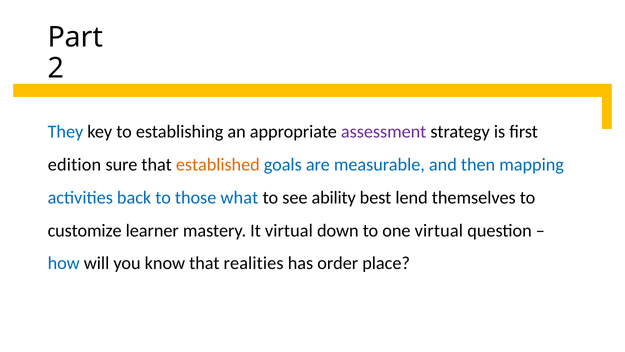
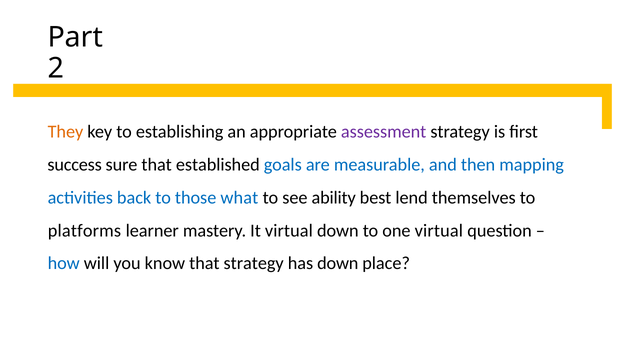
They colour: blue -> orange (65, 132)
edition: edition -> success (75, 165)
established colour: orange -> black (218, 165)
customize: customize -> platforms (84, 230)
that realities: realities -> strategy (254, 263)
has order: order -> down (338, 263)
